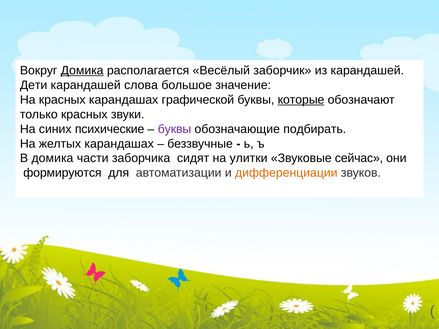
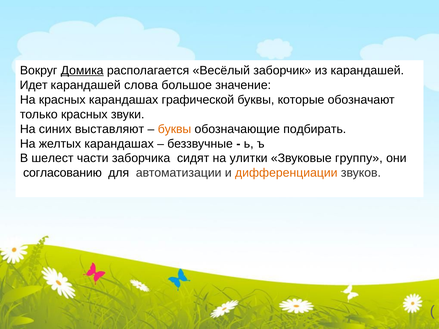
Дети: Дети -> Идет (34, 85)
которые underline: present -> none (301, 100)
психические: психические -> выставляют (110, 129)
буквы colour: purple -> orange (175, 129)
В домика: домика -> шелест (52, 158)
сейчас: сейчас -> группу (359, 158)
формируются: формируются -> согласованию (62, 173)
